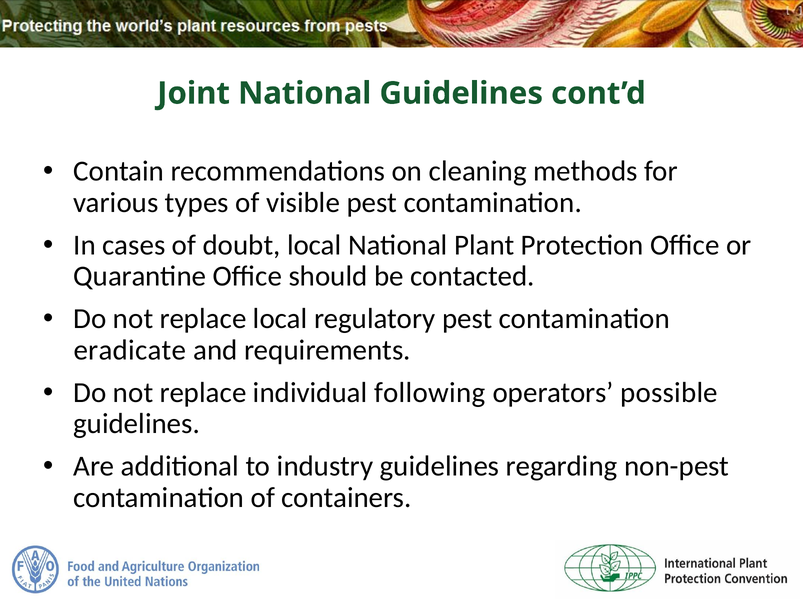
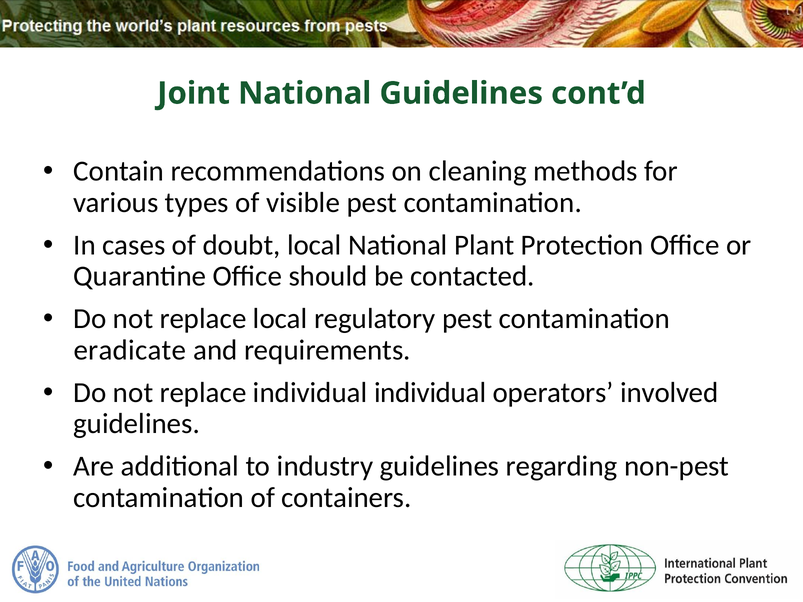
individual following: following -> individual (430, 393)
possible: possible -> involved (669, 393)
